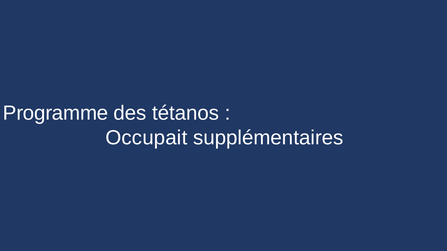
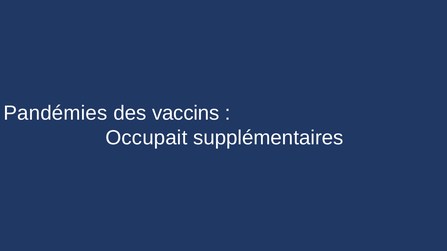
Programme: Programme -> Pandémies (55, 113)
tétanos: tétanos -> vaccins (186, 113)
